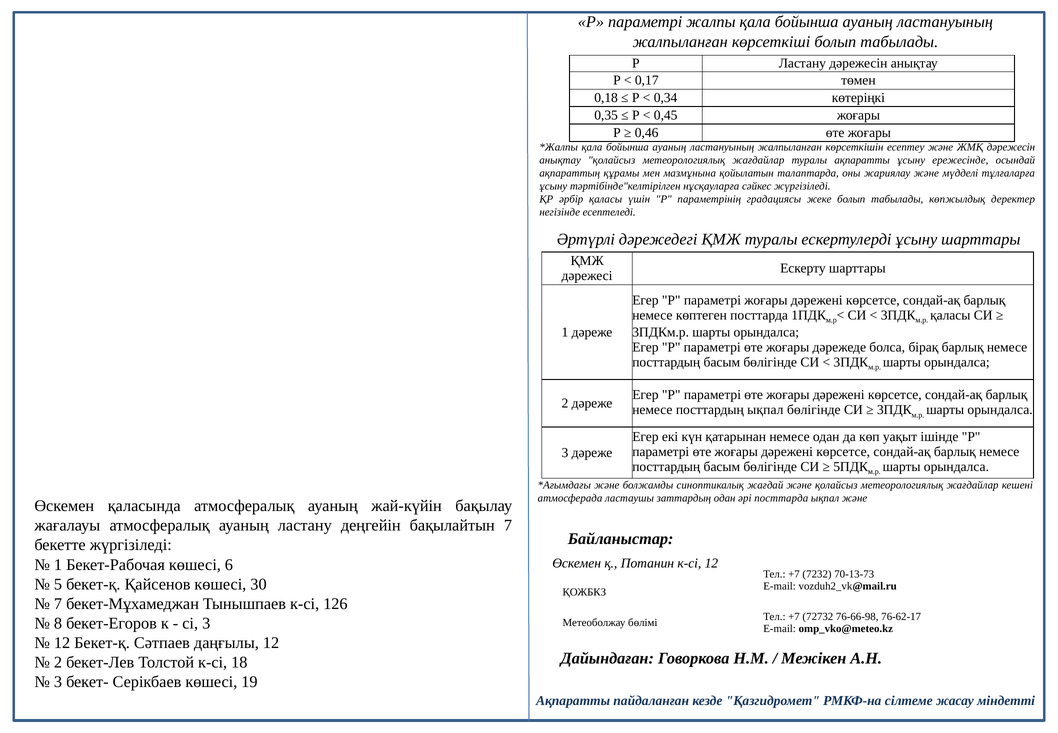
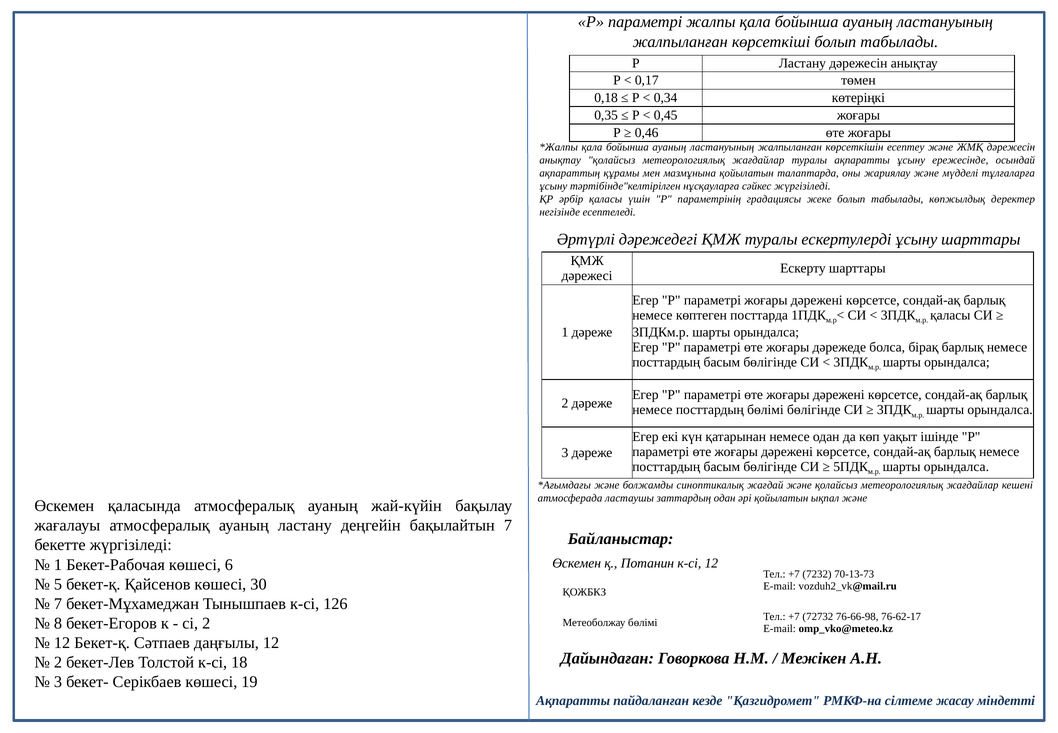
посттардың ықпал: ықпал -> бөлімі (765, 409)
әрі посттарда: посттарда -> қойылатын (781, 498)
сі 3: 3 -> 2 (206, 623)
